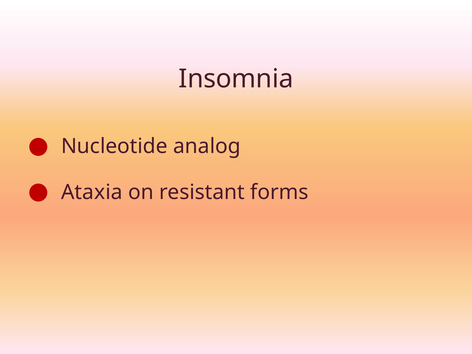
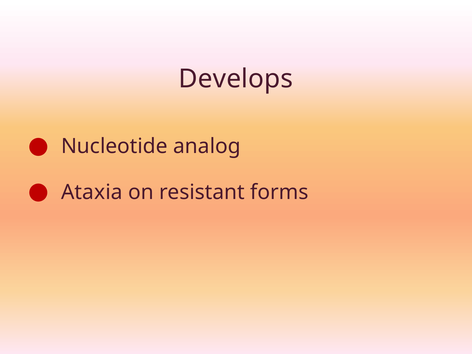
Insomnia: Insomnia -> Develops (236, 79)
